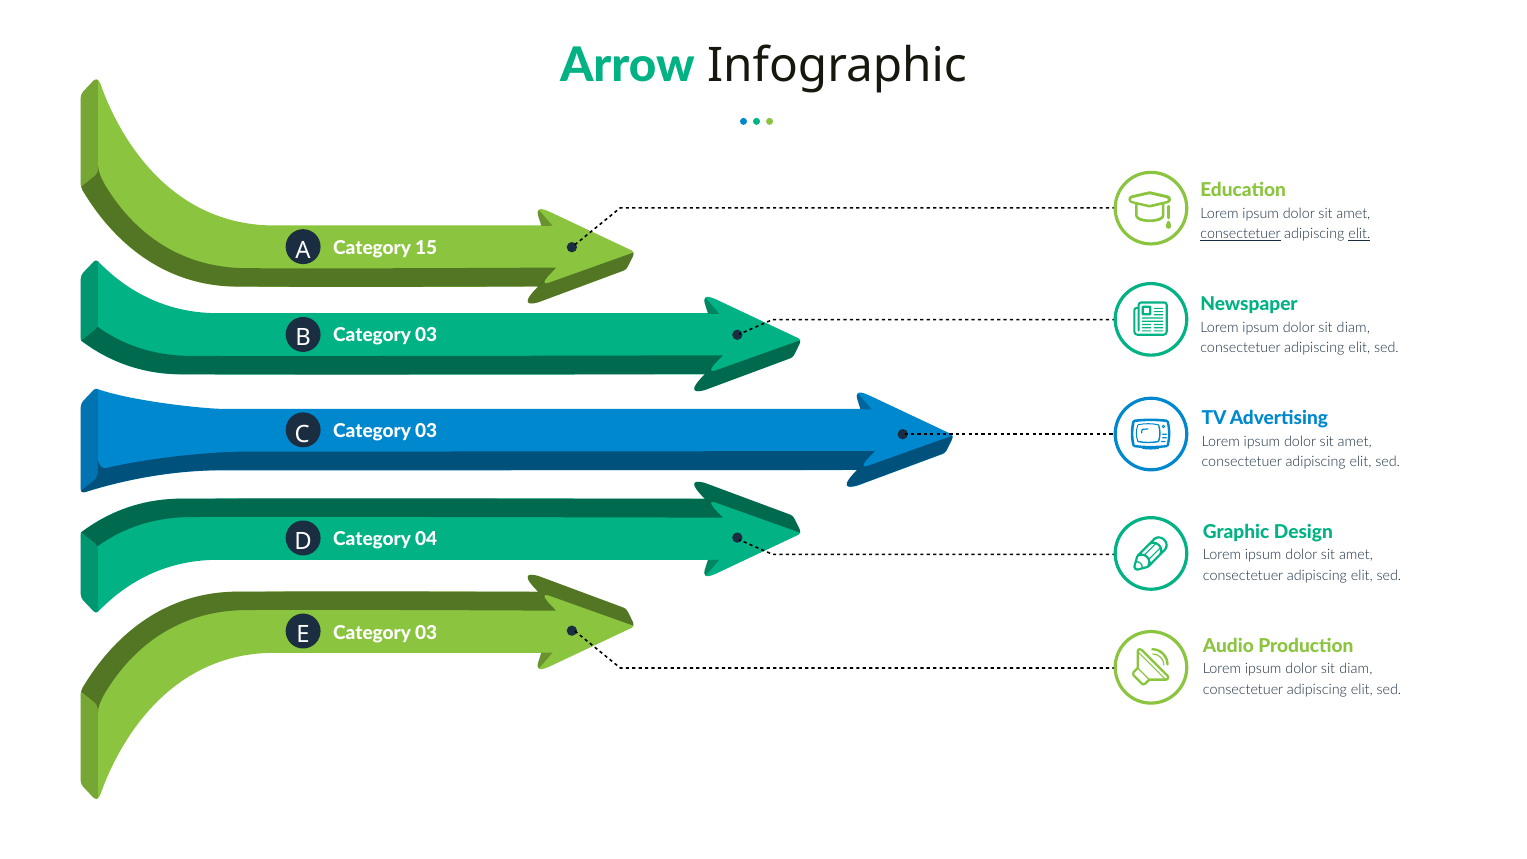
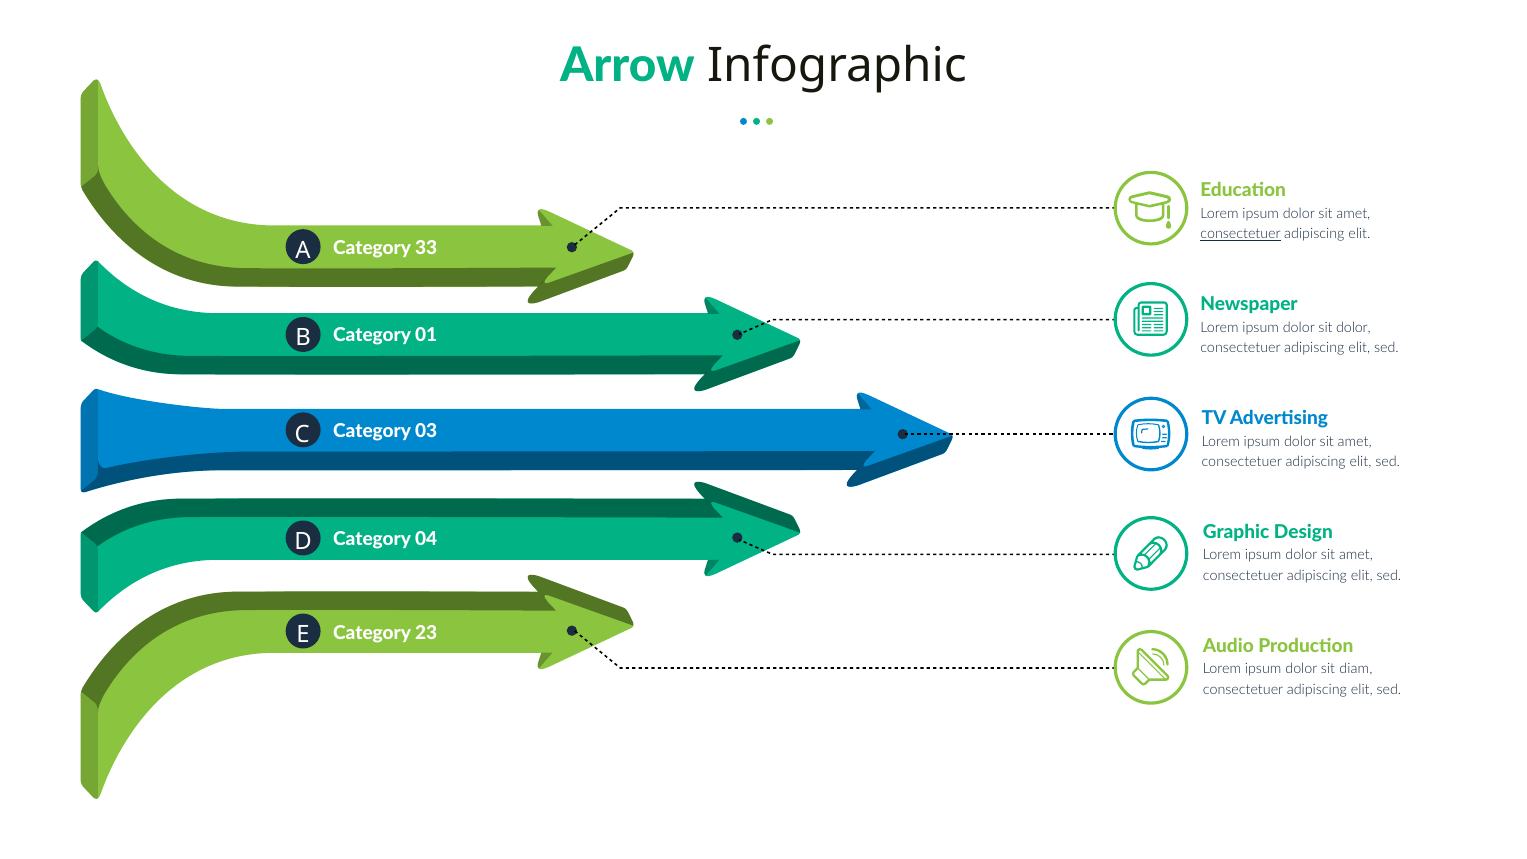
elit underline: present -> none (1359, 234)
15: 15 -> 33 (426, 248)
diam: diam -> dolor (1353, 327)
B Category 03: 03 -> 01 (426, 335)
E Category 03: 03 -> 23 (426, 633)
